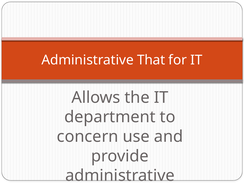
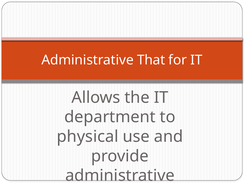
concern: concern -> physical (88, 137)
